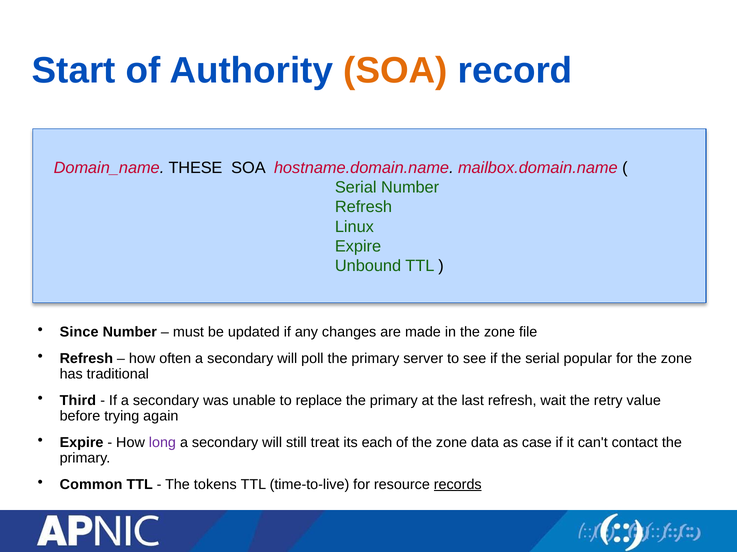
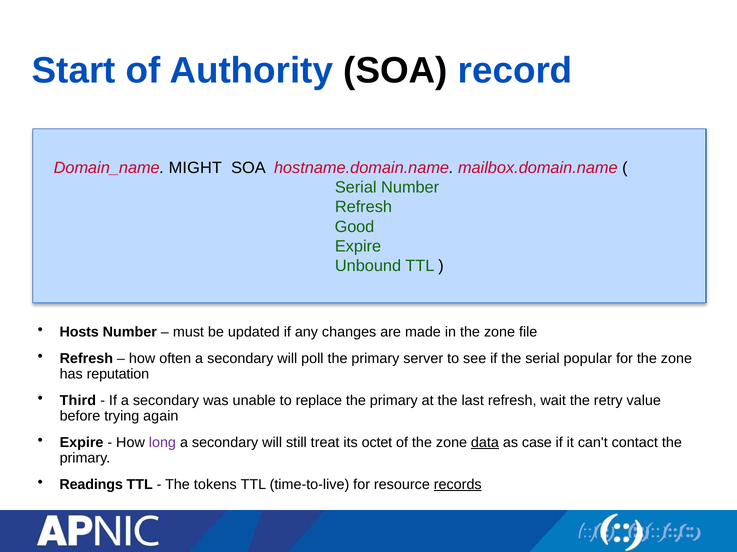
SOA colour: orange -> black (396, 71)
THESE: THESE -> MIGHT (195, 168)
Linux: Linux -> Good (354, 227)
Since: Since -> Hosts (79, 332)
traditional: traditional -> reputation (118, 374)
each: each -> octet (377, 443)
data underline: none -> present (485, 443)
Common: Common -> Readings (91, 485)
